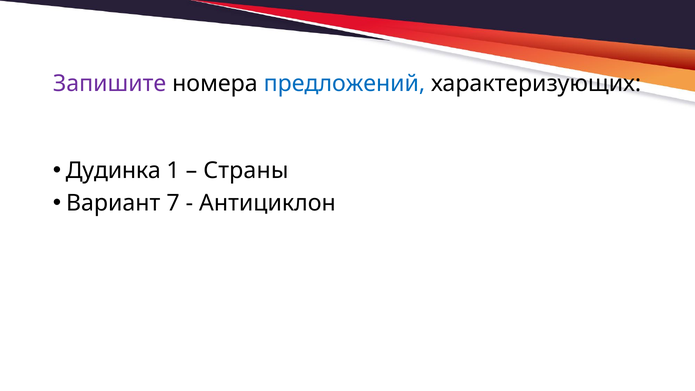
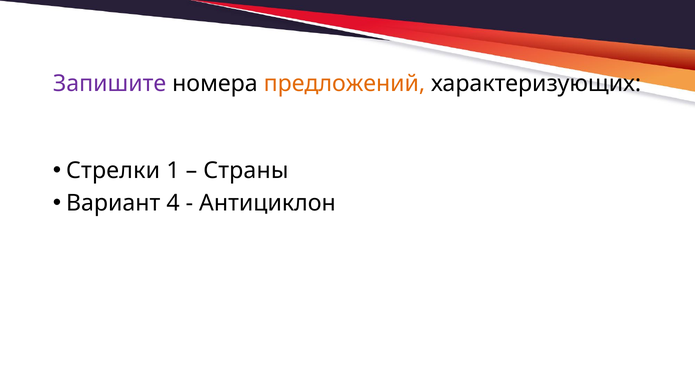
предложений colour: blue -> orange (344, 84)
Дудинка: Дудинка -> Стрелки (113, 171)
7: 7 -> 4 (173, 203)
